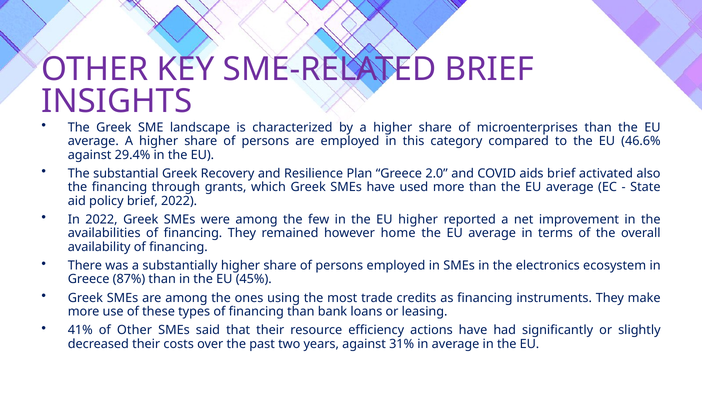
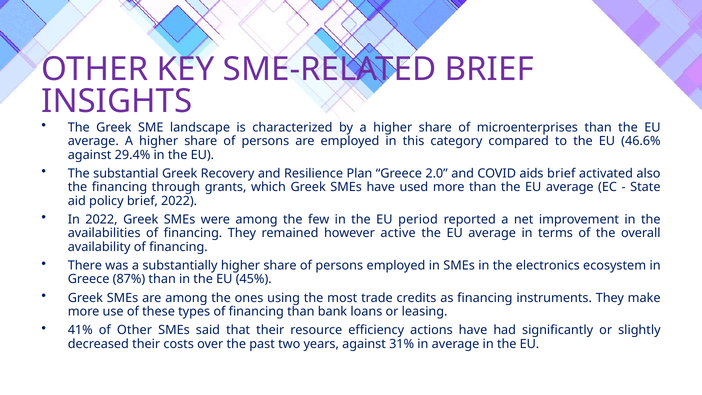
EU higher: higher -> period (418, 219)
home: home -> active (398, 233)
